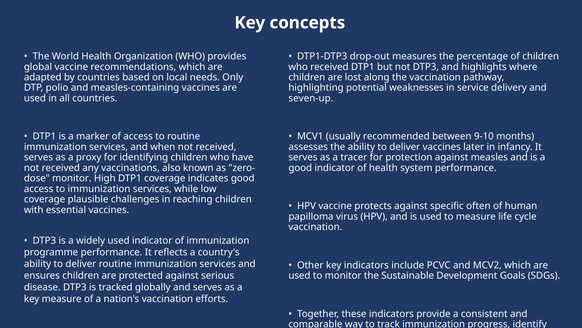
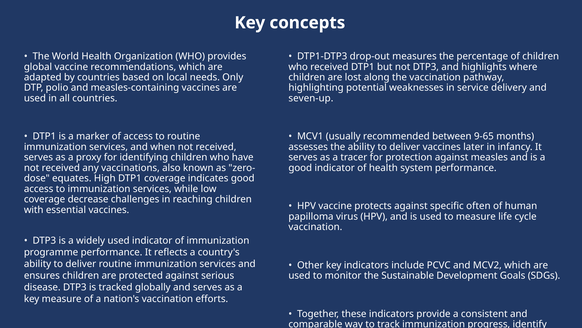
9-10: 9-10 -> 9-65 (484, 136)
monitor: monitor -> equates (72, 178)
plausible: plausible -> decrease (88, 199)
